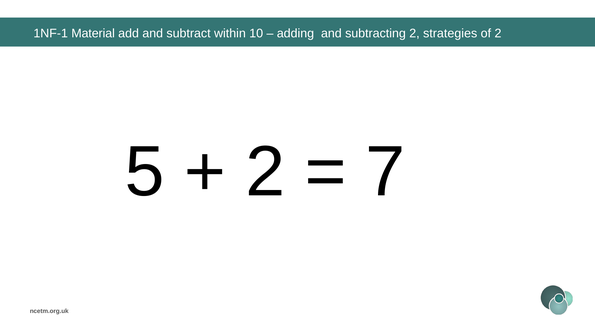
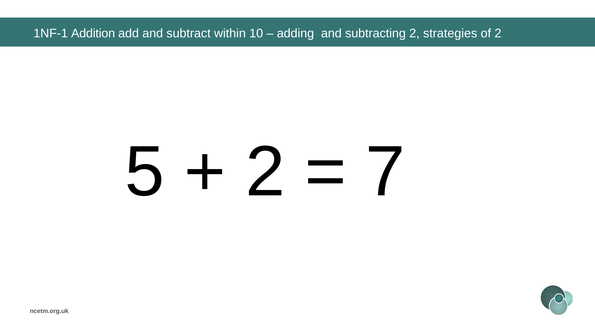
Material: Material -> Addition (93, 33)
